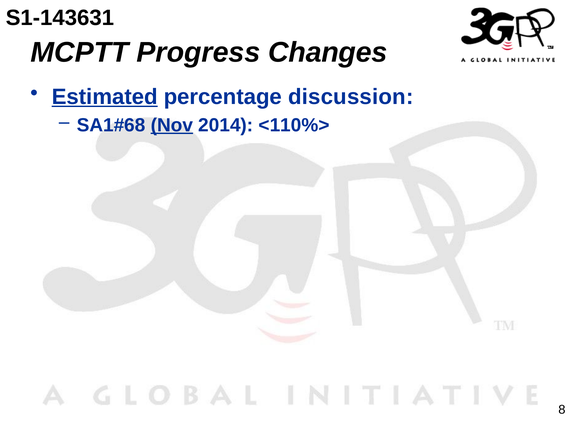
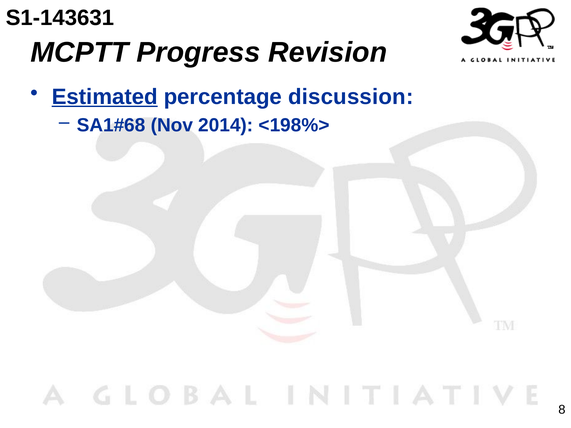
Changes: Changes -> Revision (328, 52)
Nov underline: present -> none (172, 125)
<110%>: <110%> -> <198%> (294, 125)
